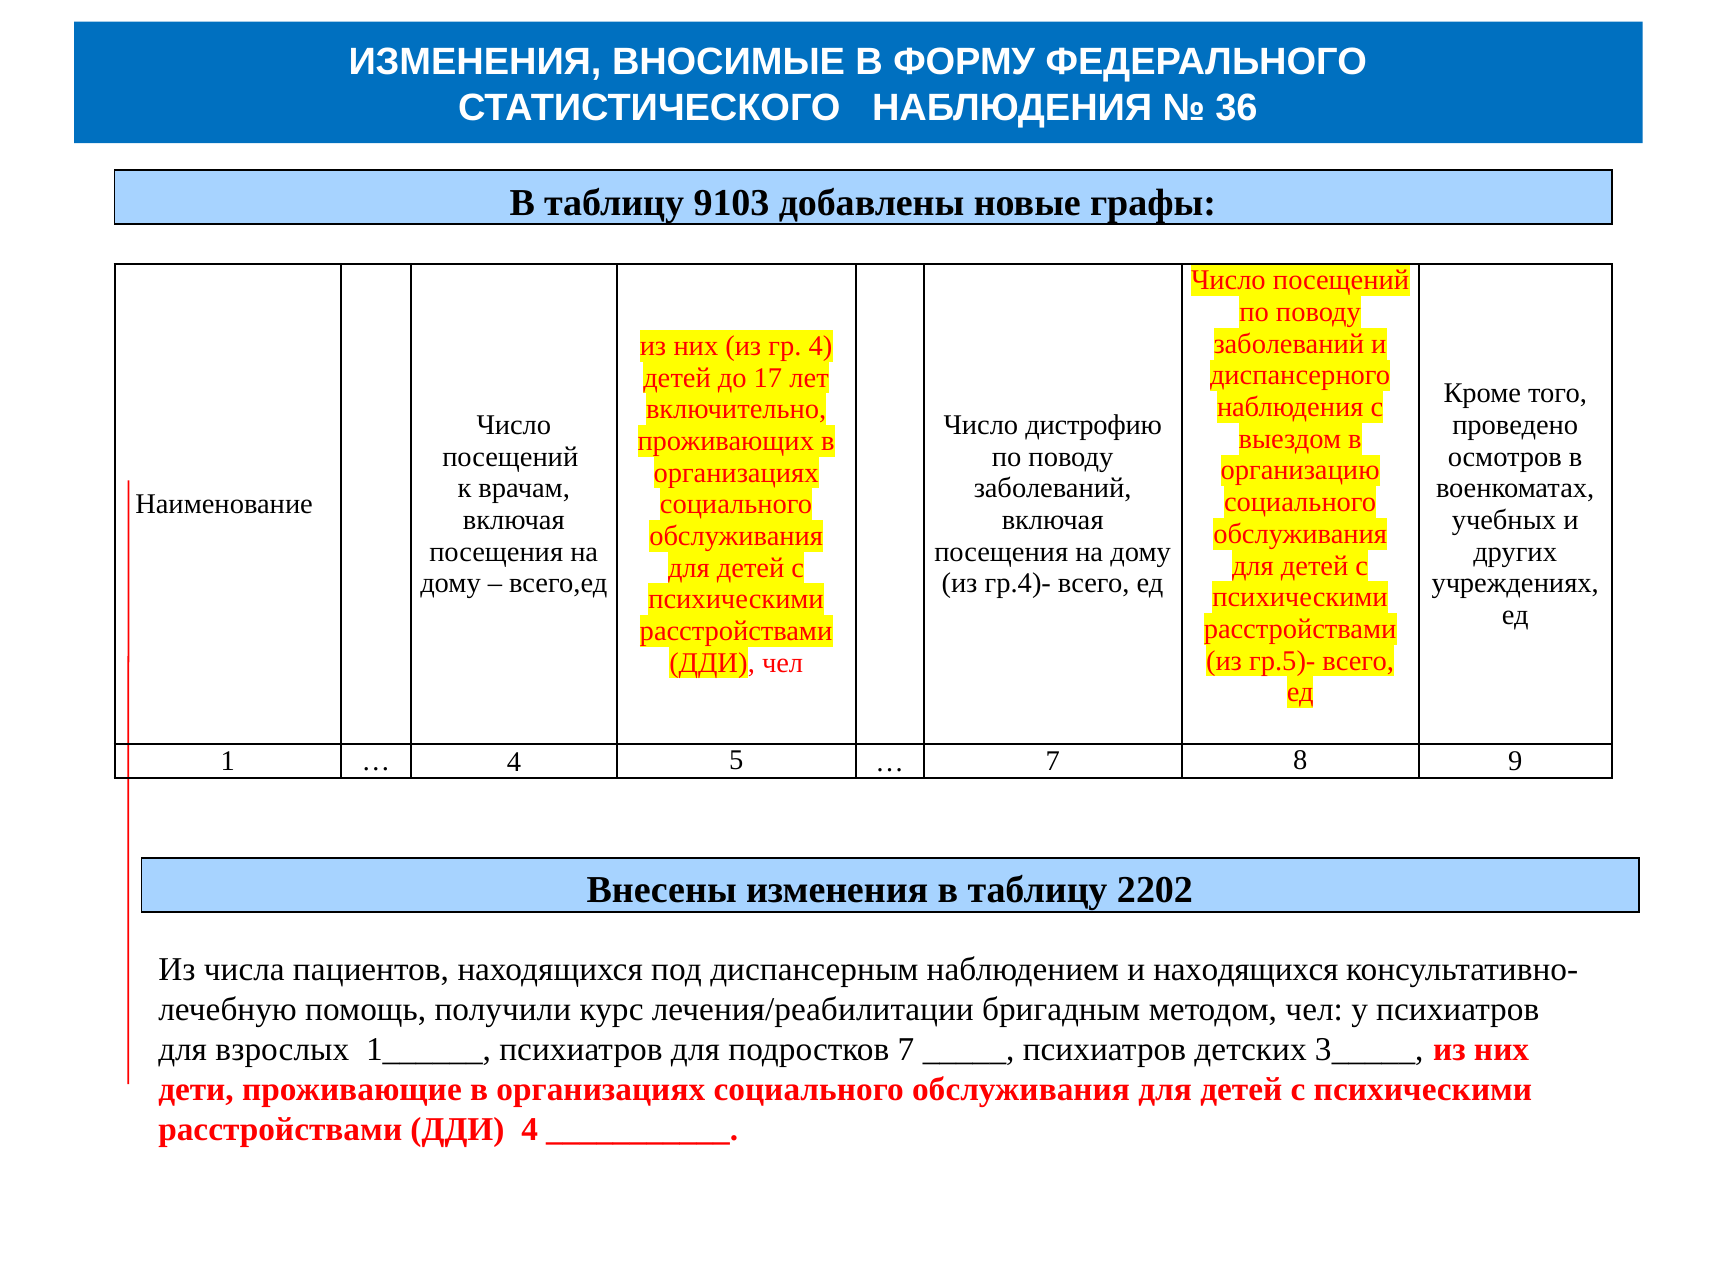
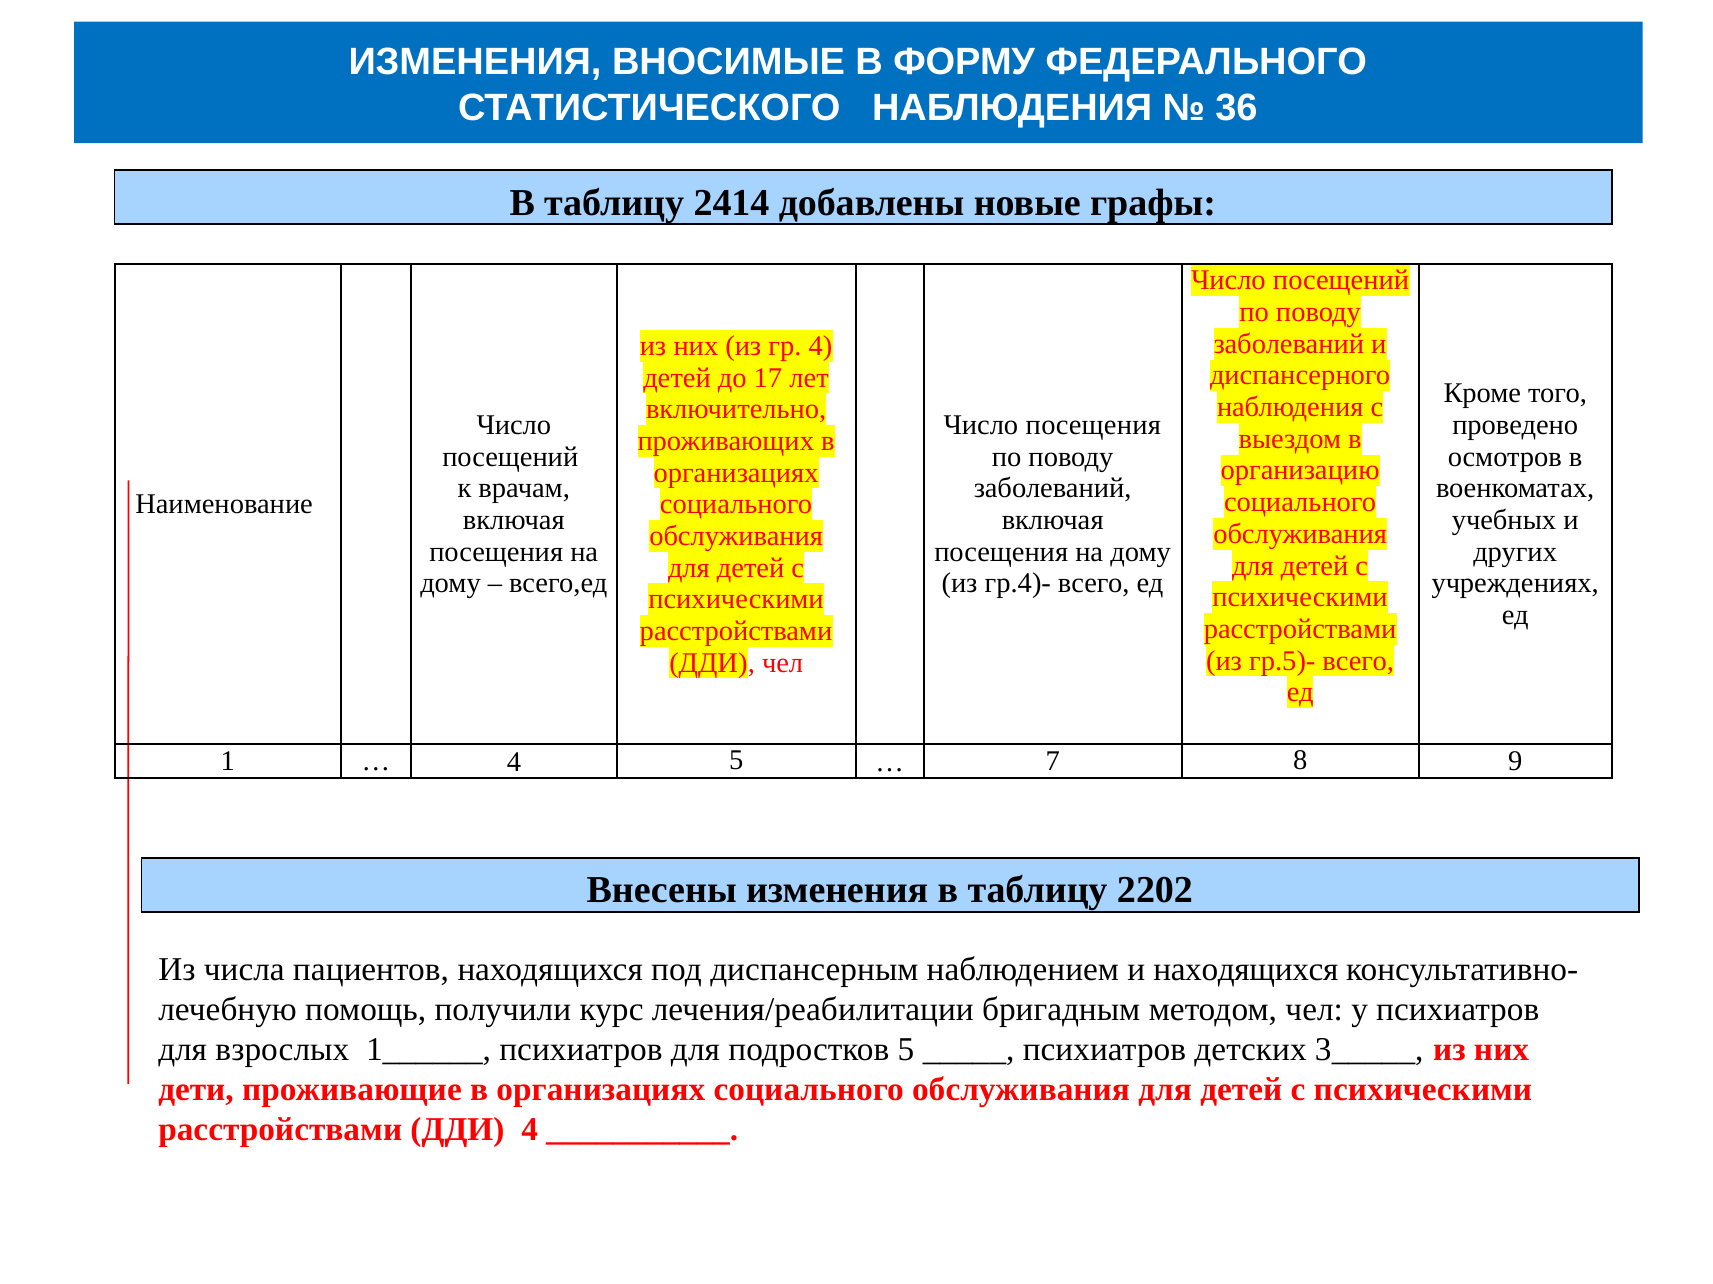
9103: 9103 -> 2414 (732, 203)
Число дистрофию: дистрофию -> посещения (1093, 425)
подростков 7: 7 -> 5 (906, 1050)
